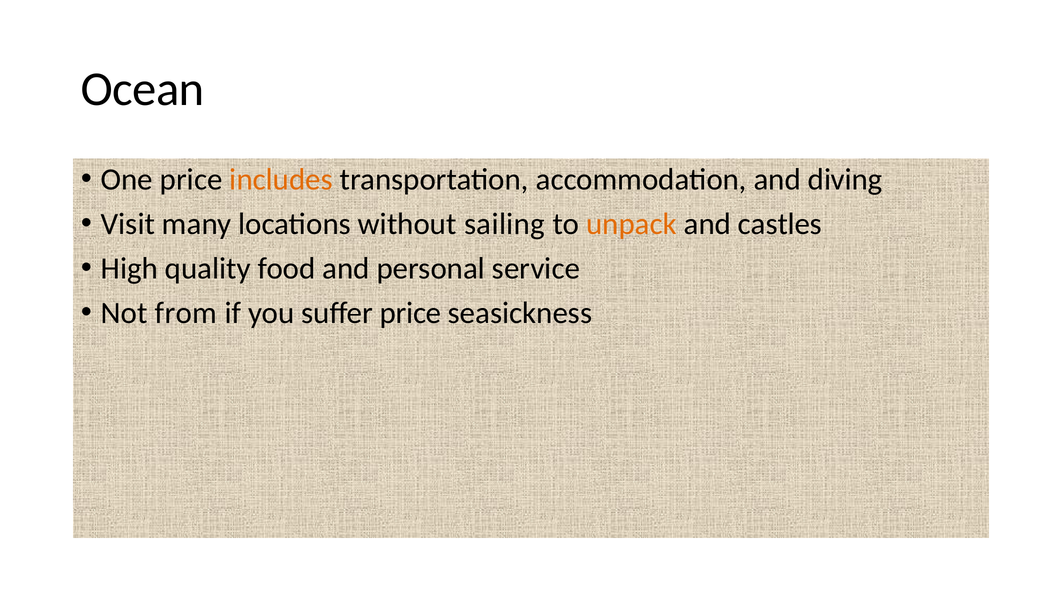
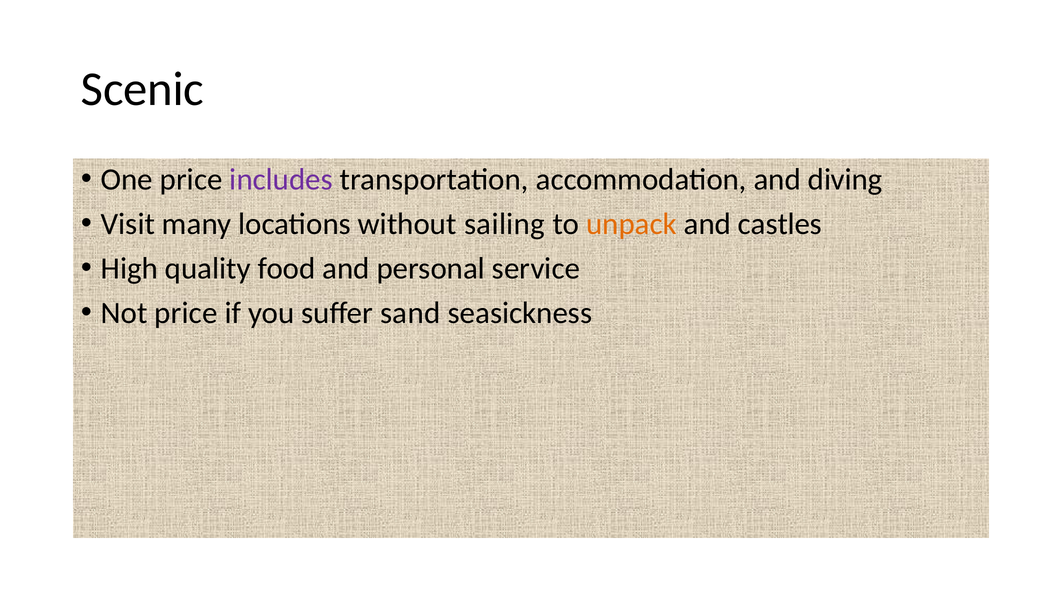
Ocean: Ocean -> Scenic (142, 89)
includes colour: orange -> purple (281, 180)
Not from: from -> price (186, 313)
suffer price: price -> sand (410, 313)
